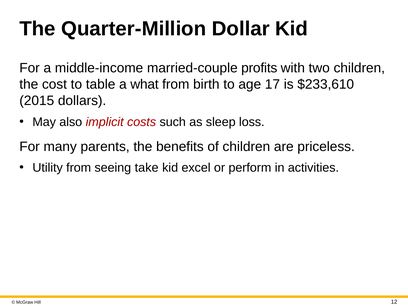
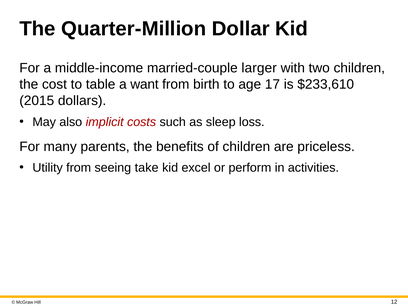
profits: profits -> larger (259, 68)
what: what -> want (145, 84)
